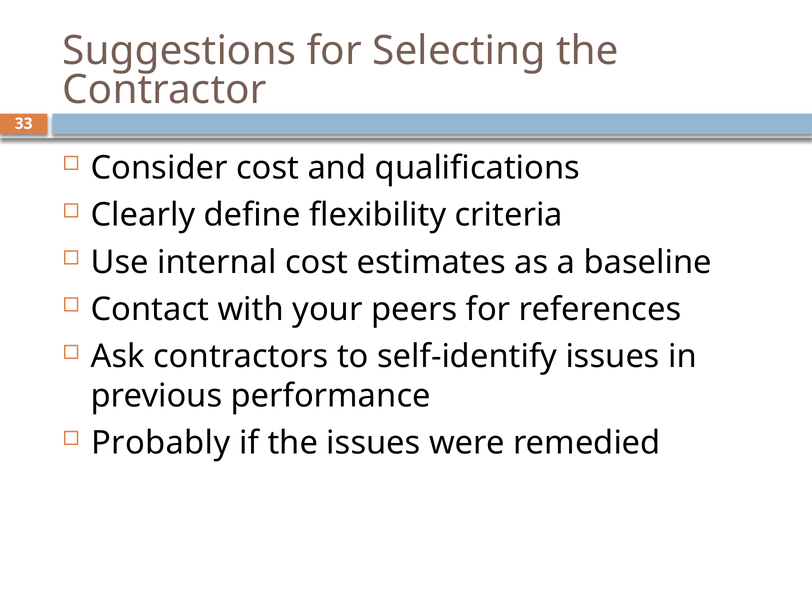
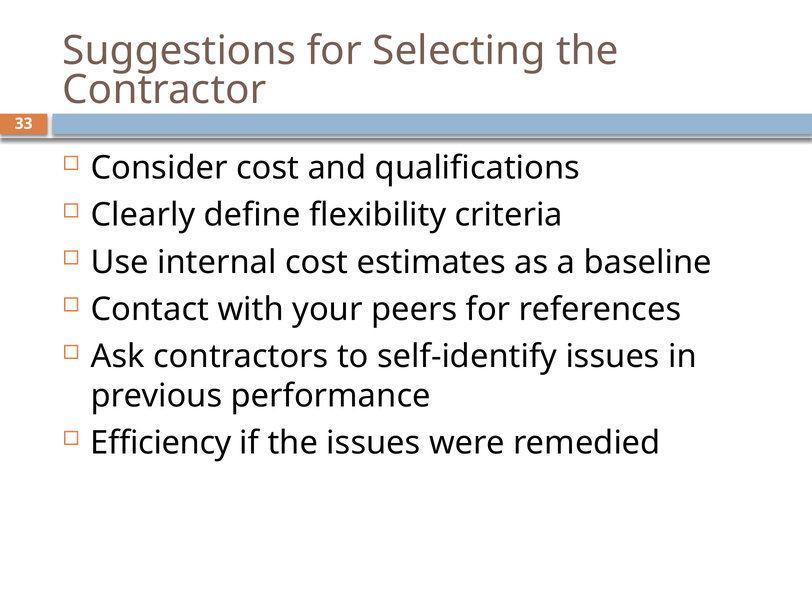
Probably: Probably -> Efficiency (161, 443)
